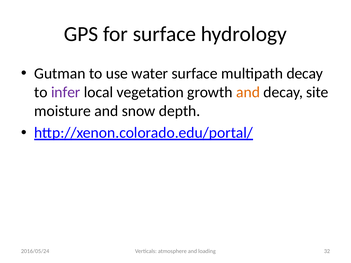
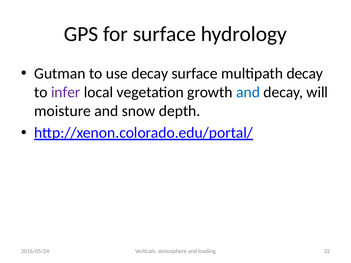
use water: water -> decay (150, 74)
and colour: orange -> blue (248, 92)
site: site -> will (317, 92)
